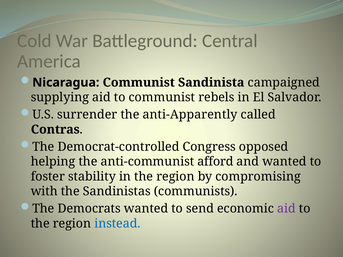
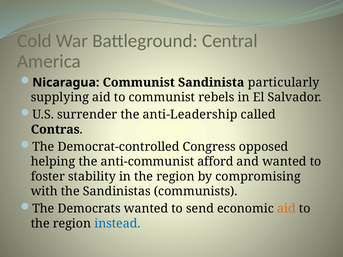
campaigned: campaigned -> particularly (284, 83)
anti-Apparently: anti-Apparently -> anti-Leadership (190, 115)
aid colour: purple -> orange (286, 209)
